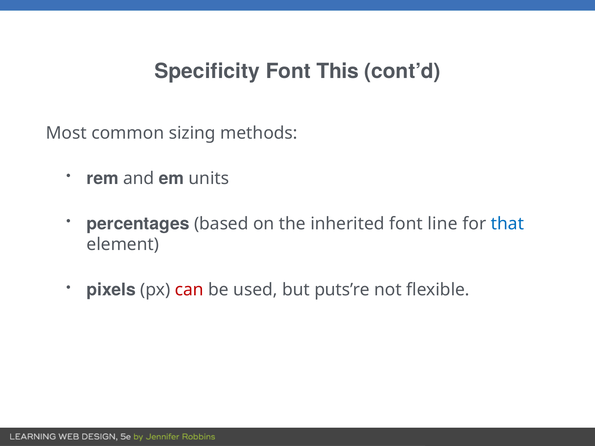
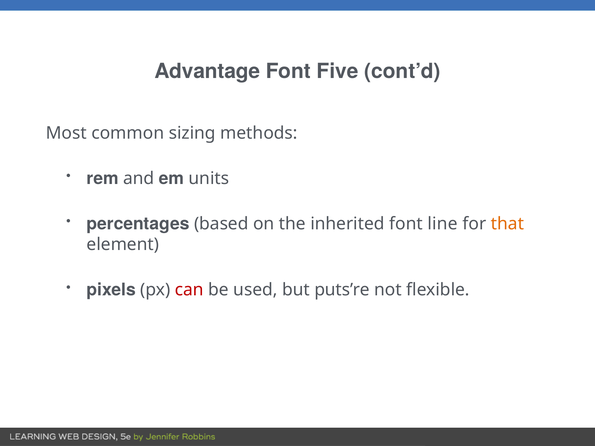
Specificity: Specificity -> Advantage (207, 71)
This: This -> Five (338, 71)
that colour: blue -> orange (507, 224)
